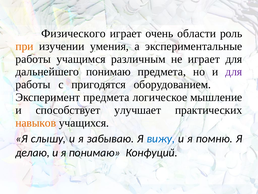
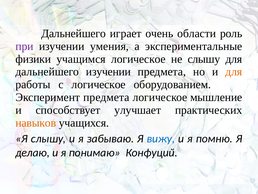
Физического: Физического -> Дальнейшего (74, 33)
при colour: orange -> purple (24, 46)
работы: работы -> физики (33, 59)
учащимся различным: различным -> логическое (138, 59)
не играет: играет -> слышу (204, 59)
дальнейшего понимаю: понимаю -> изучении (108, 72)
для colour: purple -> orange (234, 72)
с пригодятся: пригодятся -> логическое (99, 84)
